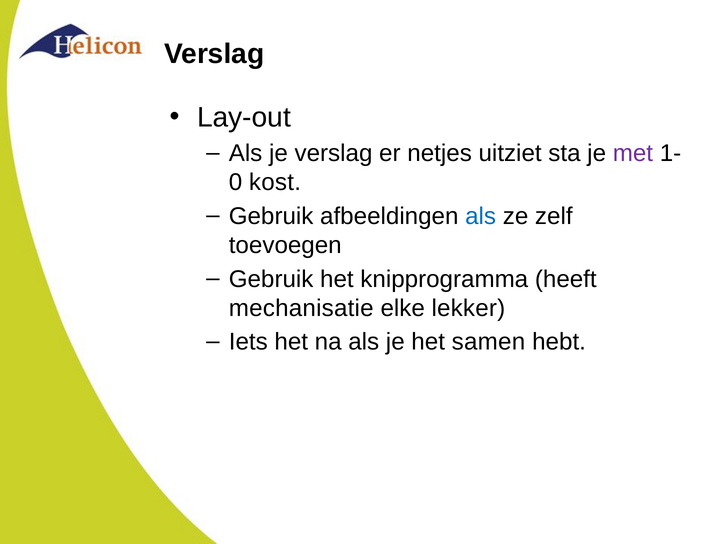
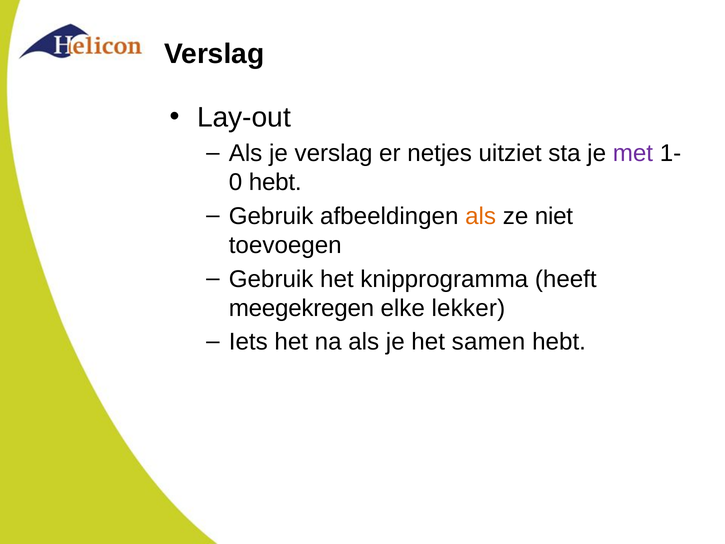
kost: kost -> hebt (275, 182)
als colour: blue -> orange (481, 216)
zelf: zelf -> niet (554, 216)
mechanisatie: mechanisatie -> meegekregen (301, 308)
